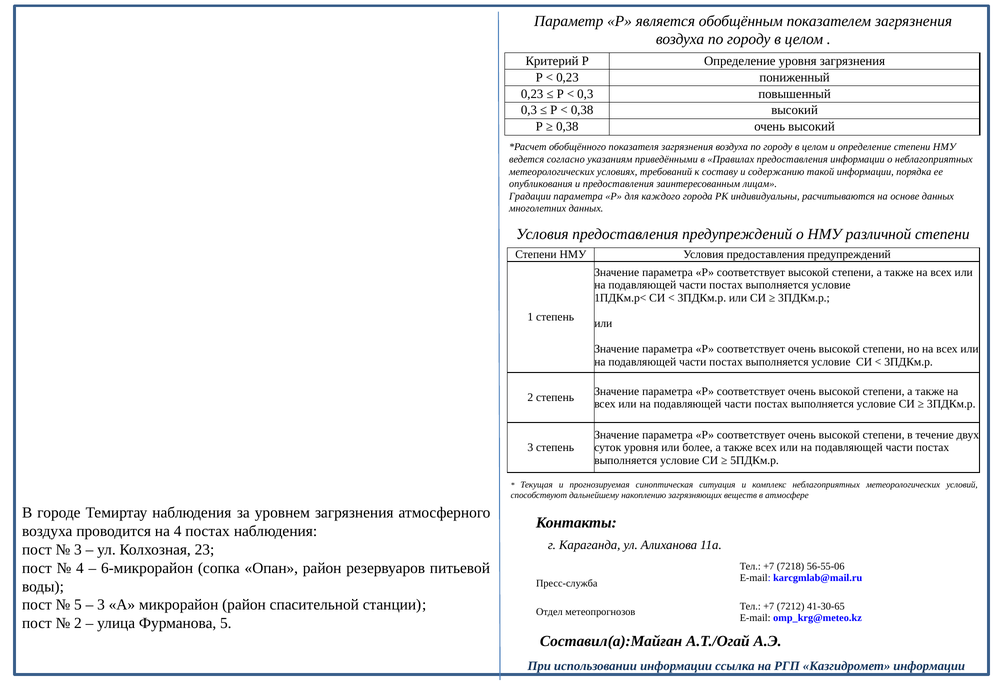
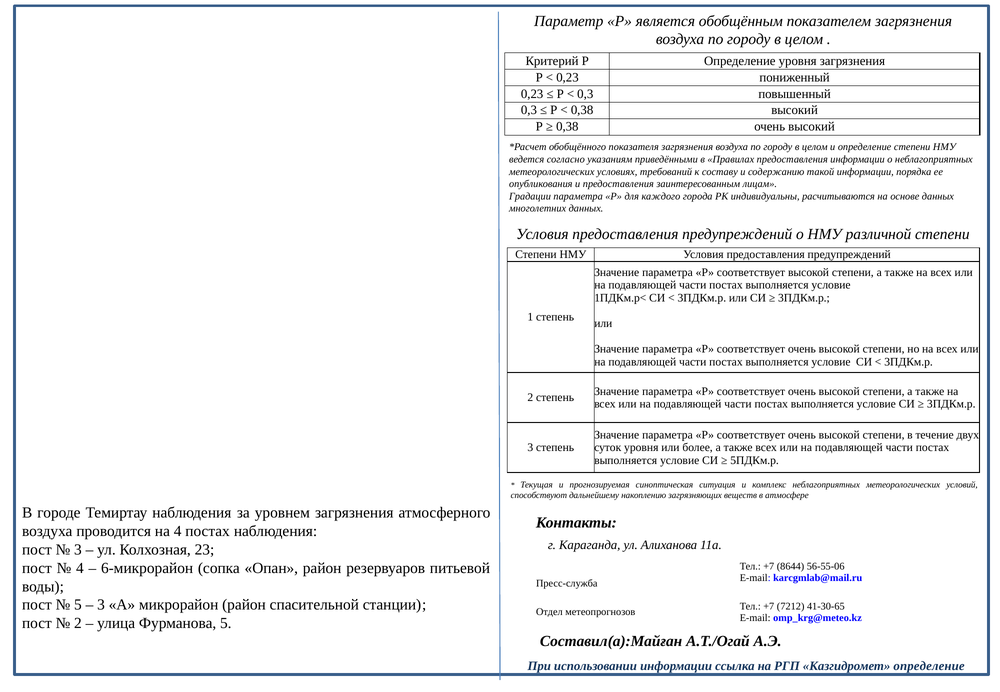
7218: 7218 -> 8644 (791, 567)
Казгидромет информации: информации -> определение (929, 667)
